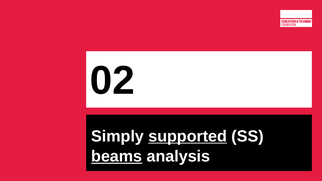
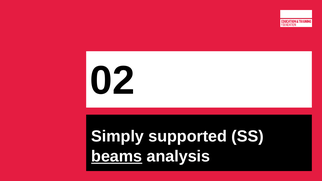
supported underline: present -> none (188, 136)
